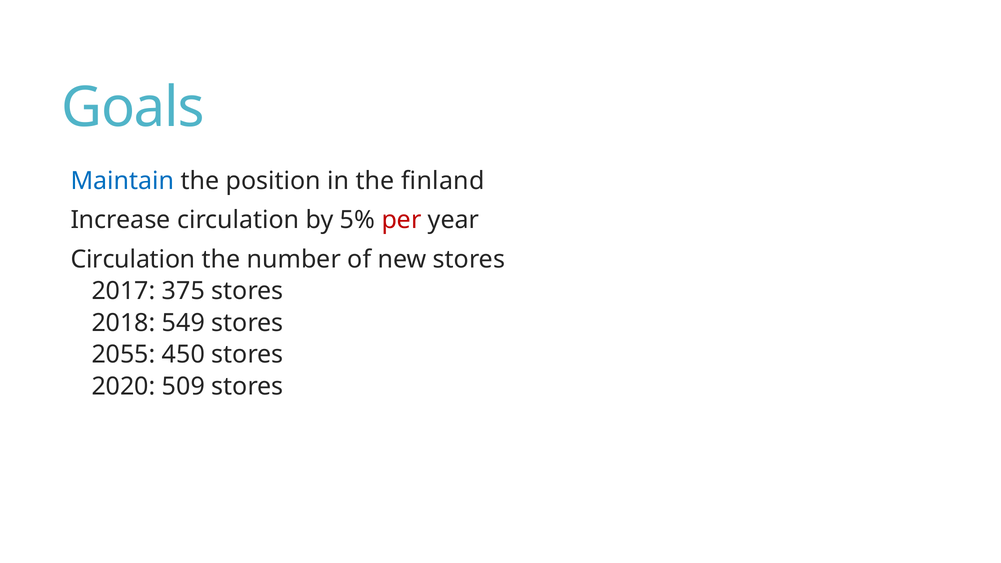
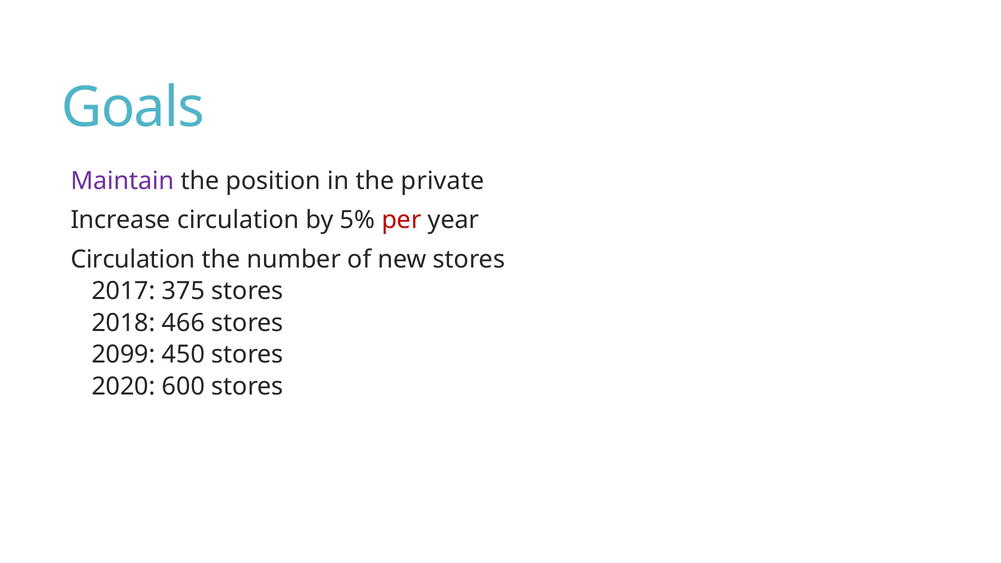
Maintain colour: blue -> purple (122, 181)
finland: finland -> private (443, 181)
549: 549 -> 466 (183, 323)
2055: 2055 -> 2099 (124, 355)
509: 509 -> 600 (183, 386)
